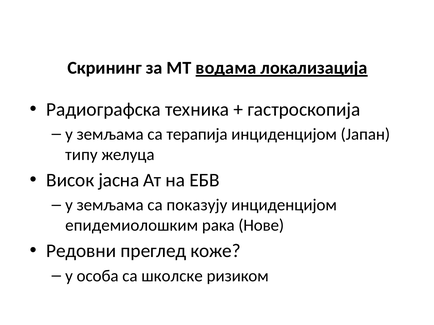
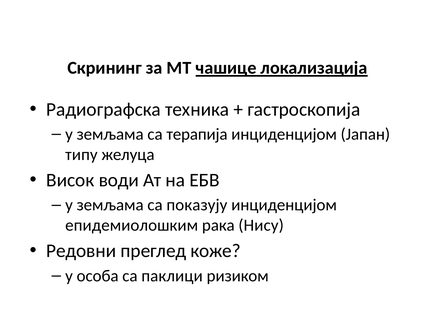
водама: водама -> чашице (226, 68)
јасна: јасна -> води (119, 180)
Нове: Нове -> Нису (261, 226)
школске: школске -> паклици (172, 276)
